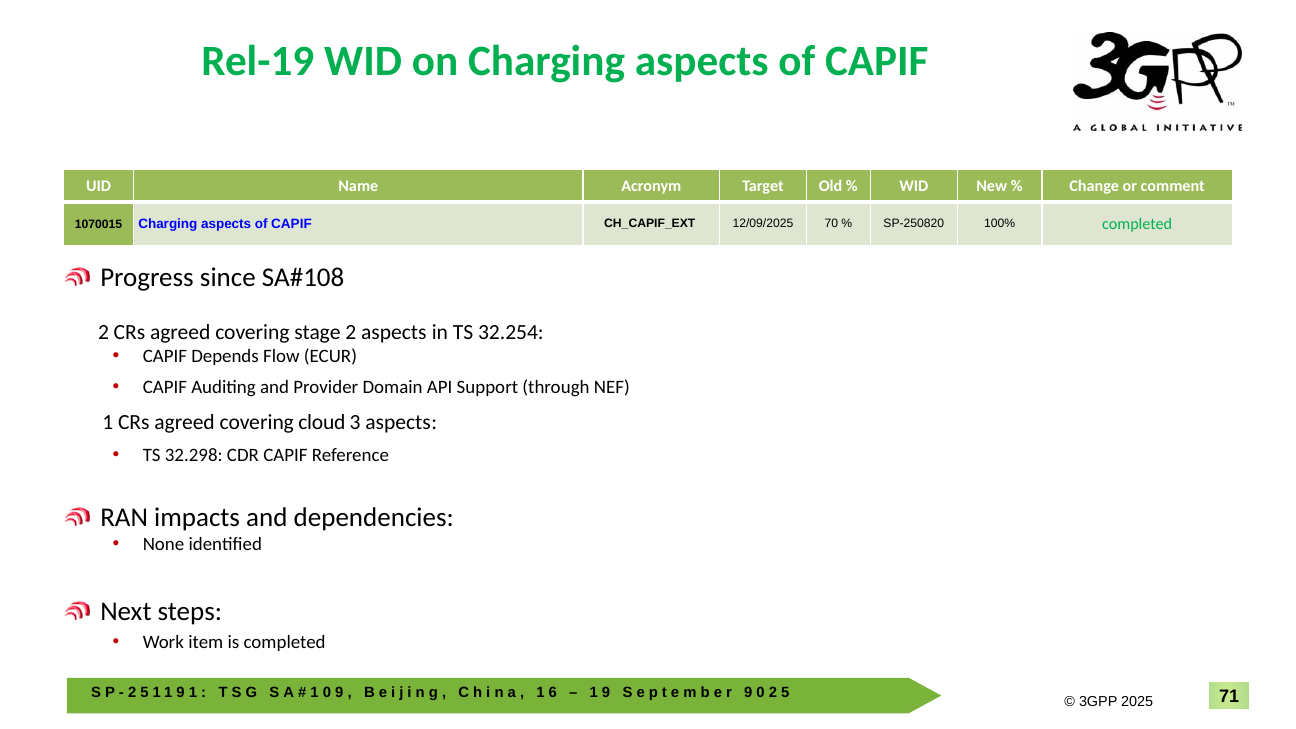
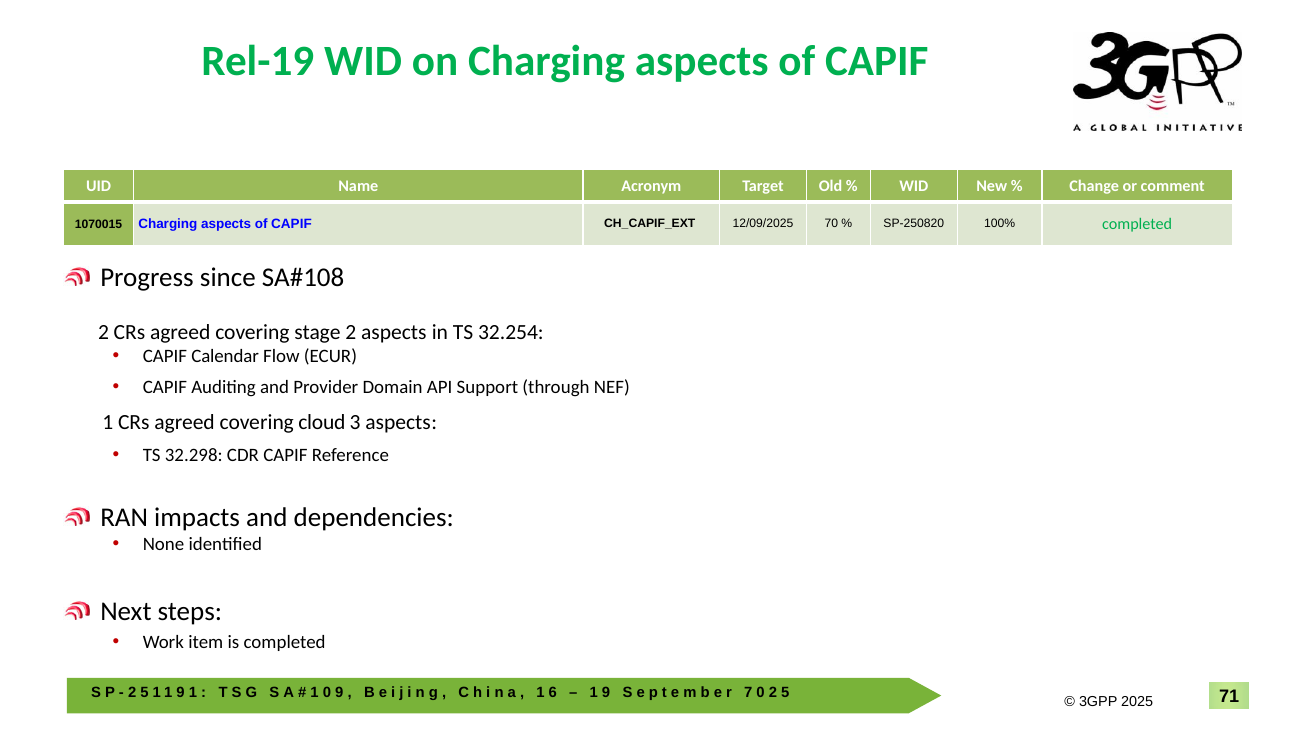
Depends: Depends -> Calendar (225, 357)
9: 9 -> 7 (748, 692)
